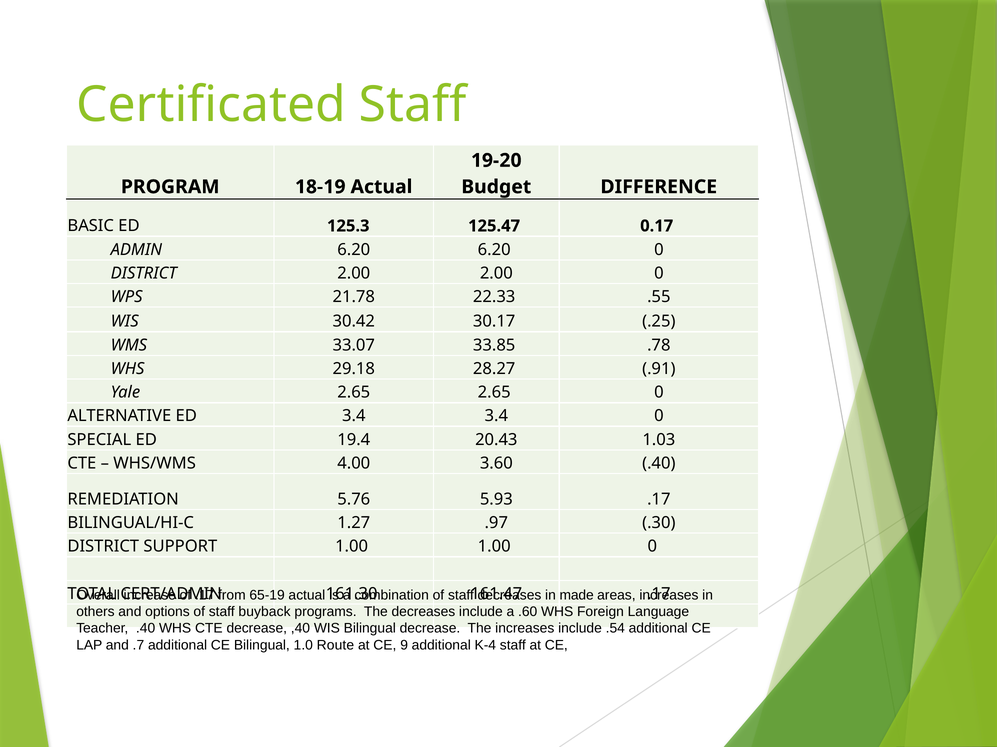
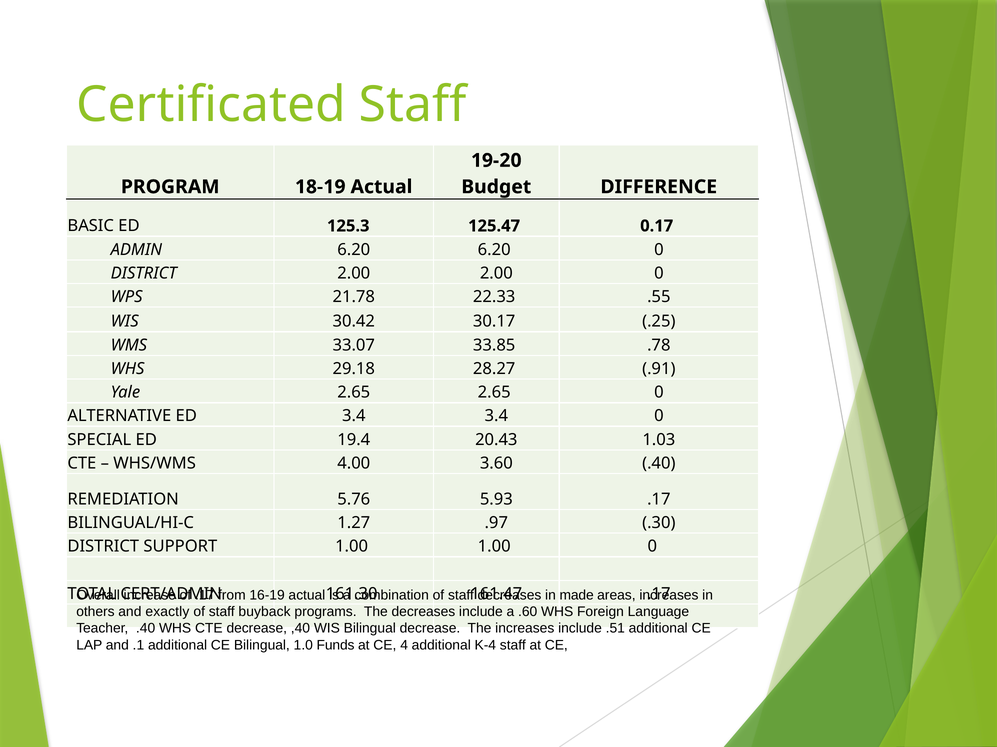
65-19: 65-19 -> 16-19 (267, 596)
options: options -> exactly (167, 612)
.54: .54 -> .51 (615, 629)
.7: .7 -> .1 (138, 646)
Route: Route -> Funds (336, 646)
9: 9 -> 4 (404, 646)
